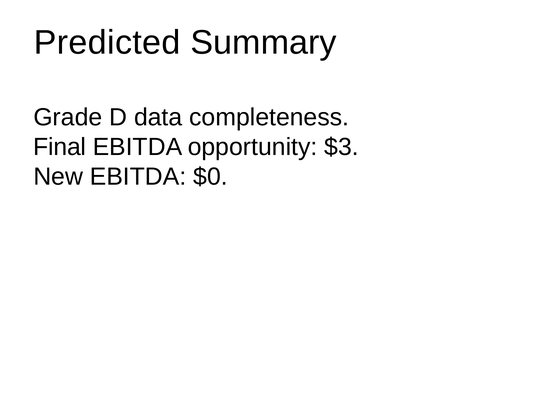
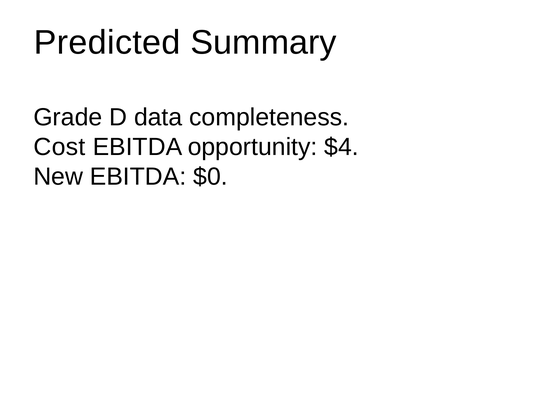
Final: Final -> Cost (59, 147)
$3: $3 -> $4 (341, 147)
